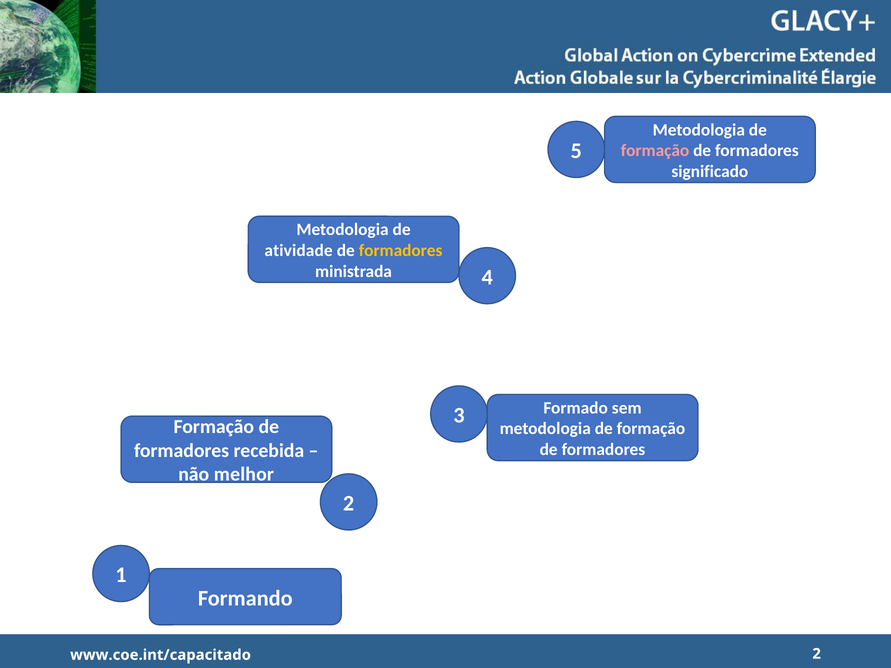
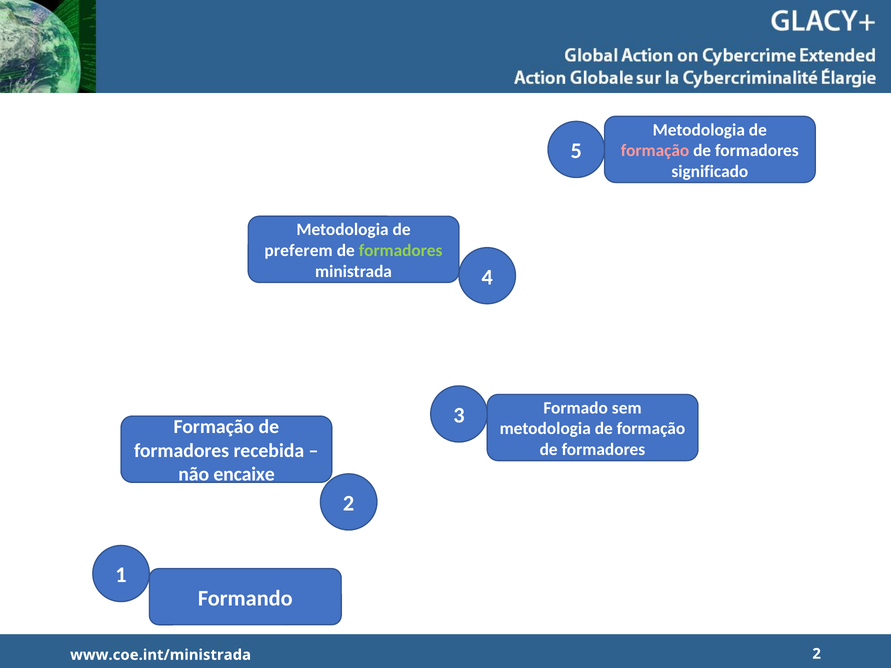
atividade: atividade -> preferem (299, 251)
formadores colour: yellow -> light green (401, 251)
melhor: melhor -> encaixe (244, 475)
www.coe.int/capacitado: www.coe.int/capacitado -> www.coe.int/ministrada (161, 655)
